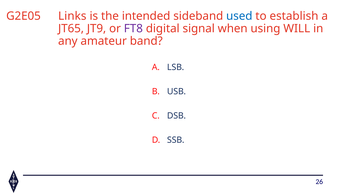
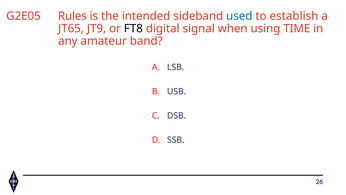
Links: Links -> Rules (72, 16)
FT8 colour: purple -> black (133, 28)
WILL: WILL -> TIME (297, 28)
